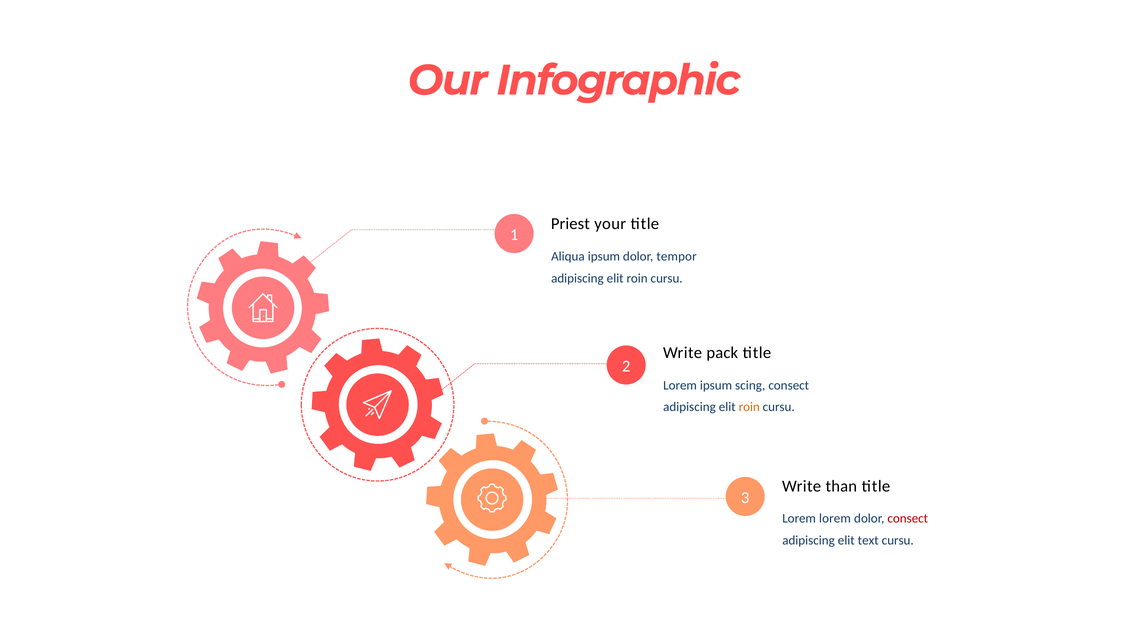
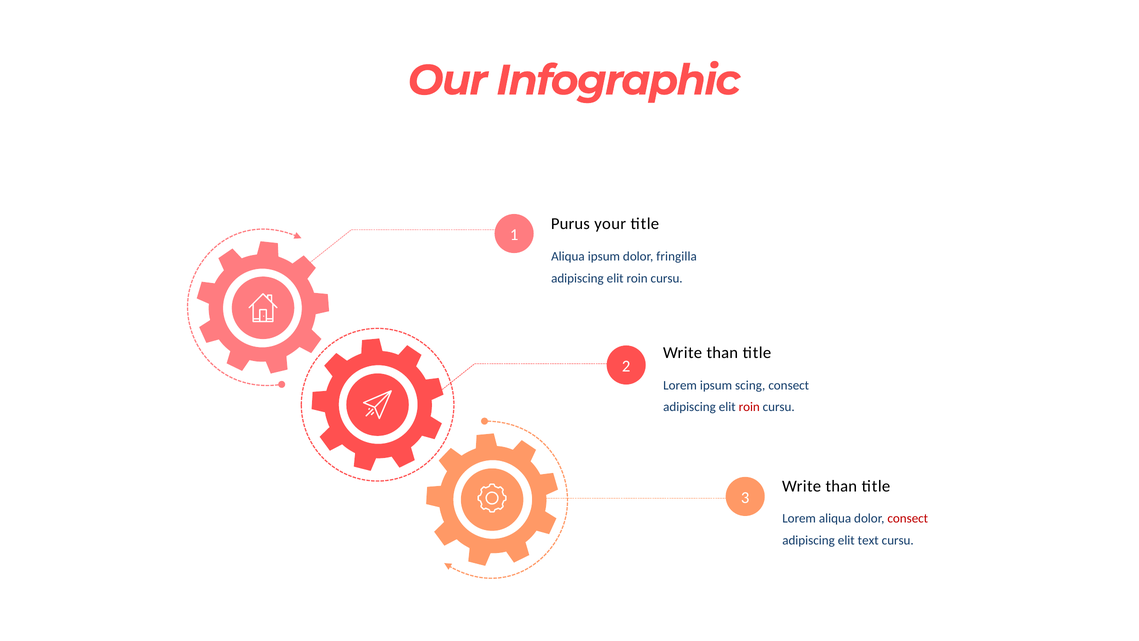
Priest: Priest -> Purus (570, 224)
tempor: tempor -> fringilla (677, 256)
pack: pack -> than (722, 353)
roin colour: orange -> red (749, 407)
Lorem lorem: lorem -> aliqua (835, 518)
